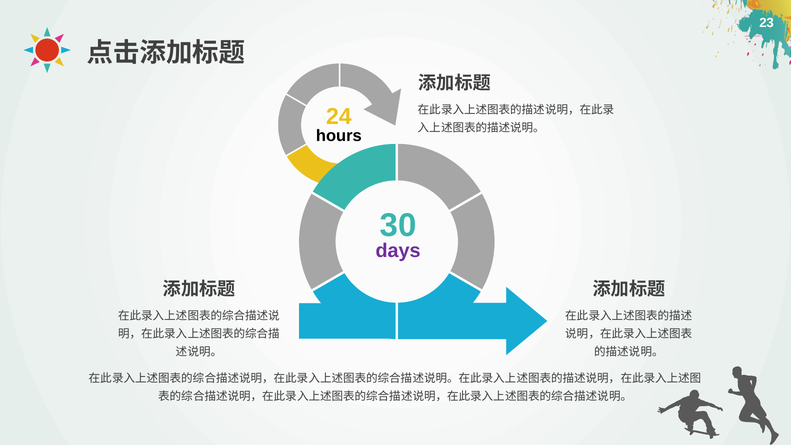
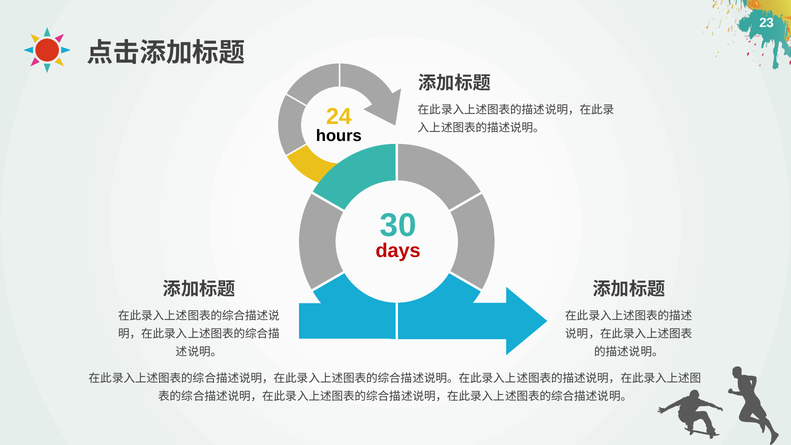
days colour: purple -> red (398, 251)
